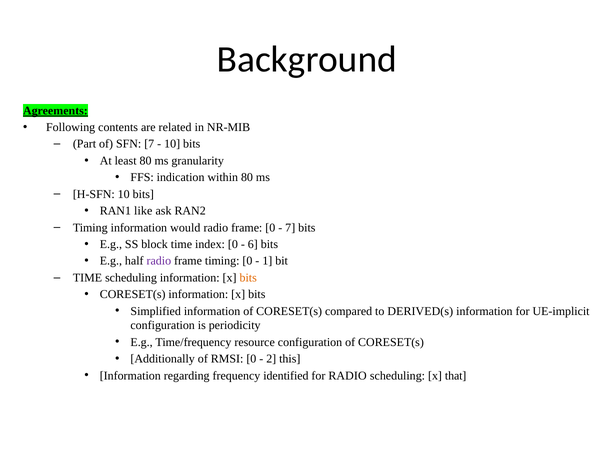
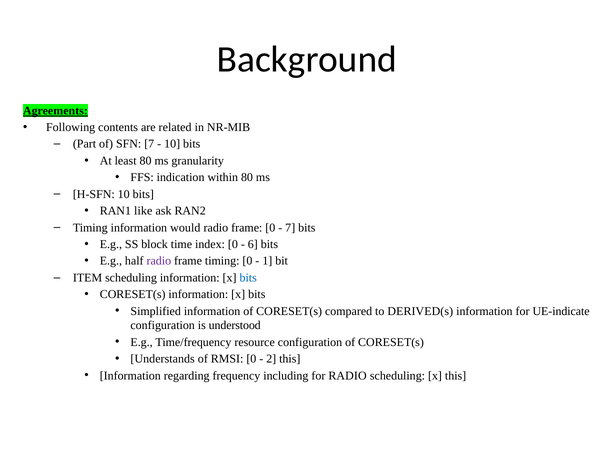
TIME: TIME -> ITEM (88, 278)
bits colour: orange -> blue (248, 278)
UE-implicit: UE-implicit -> UE-indicate (561, 311)
periodicity: periodicity -> understood (235, 326)
Additionally: Additionally -> Understands (163, 359)
identified: identified -> including (286, 376)
x that: that -> this (456, 376)
